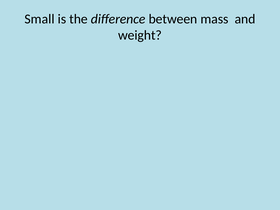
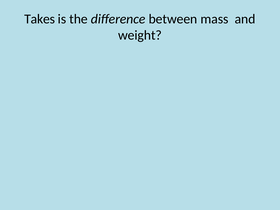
Small: Small -> Takes (40, 19)
